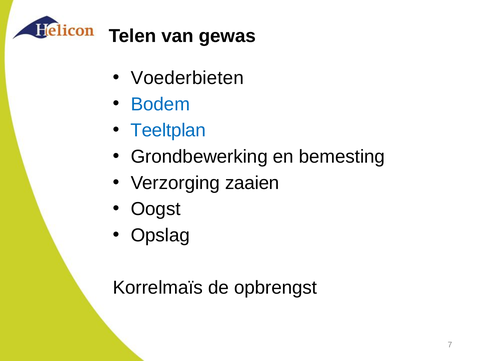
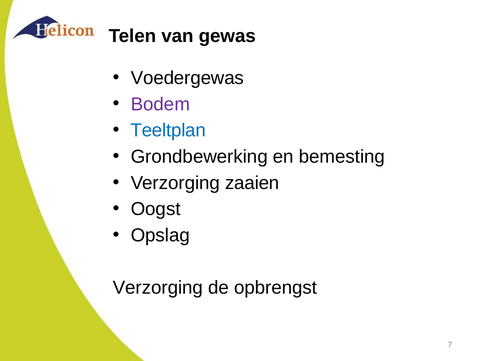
Voederbieten: Voederbieten -> Voedergewas (187, 78)
Bodem colour: blue -> purple (160, 104)
Korrelmaïs: Korrelmaïs -> Verzorging (158, 288)
